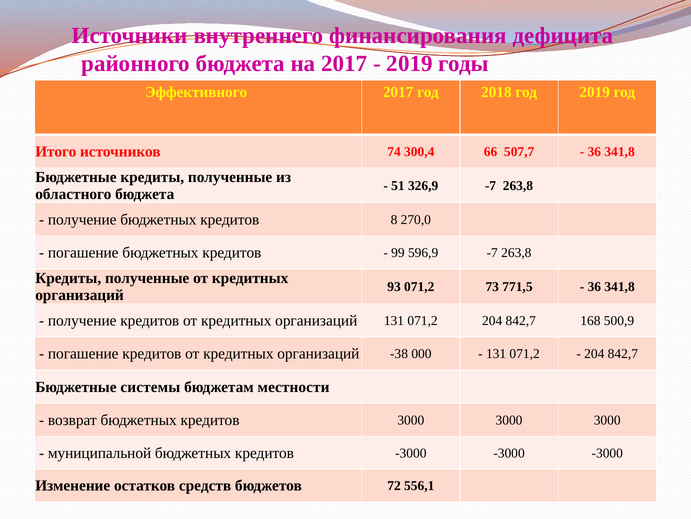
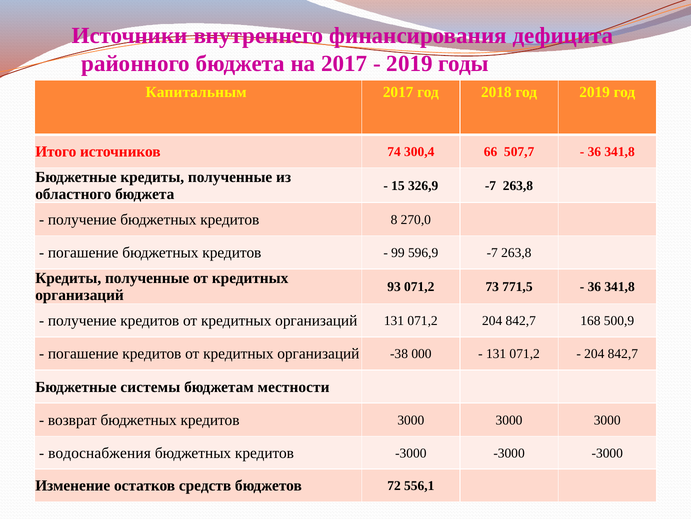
Эффективного: Эффективного -> Капитальным (196, 92)
51: 51 -> 15 (398, 185)
муниципальной: муниципальной -> водоснабжения (99, 452)
